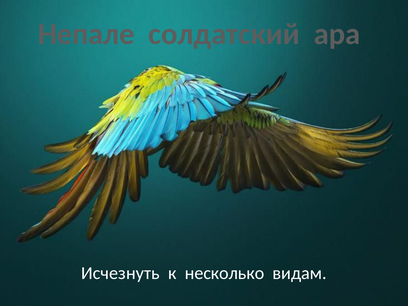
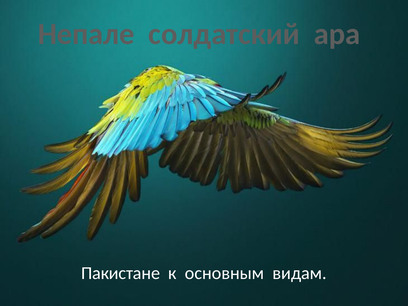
Исчезнуть: Исчезнуть -> Пакистане (121, 273)
несколько: несколько -> основным (225, 273)
